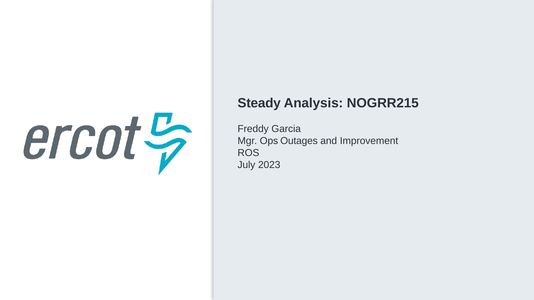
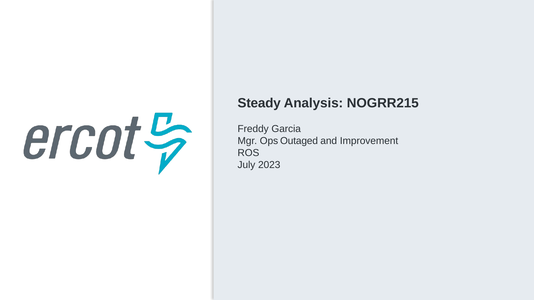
Outages: Outages -> Outaged (299, 141)
